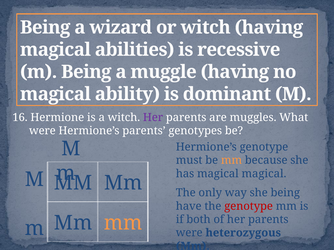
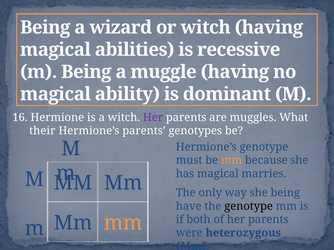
were: were -> their (42, 131)
magical magical: magical -> marries (264, 174)
genotype colour: red -> black (249, 207)
